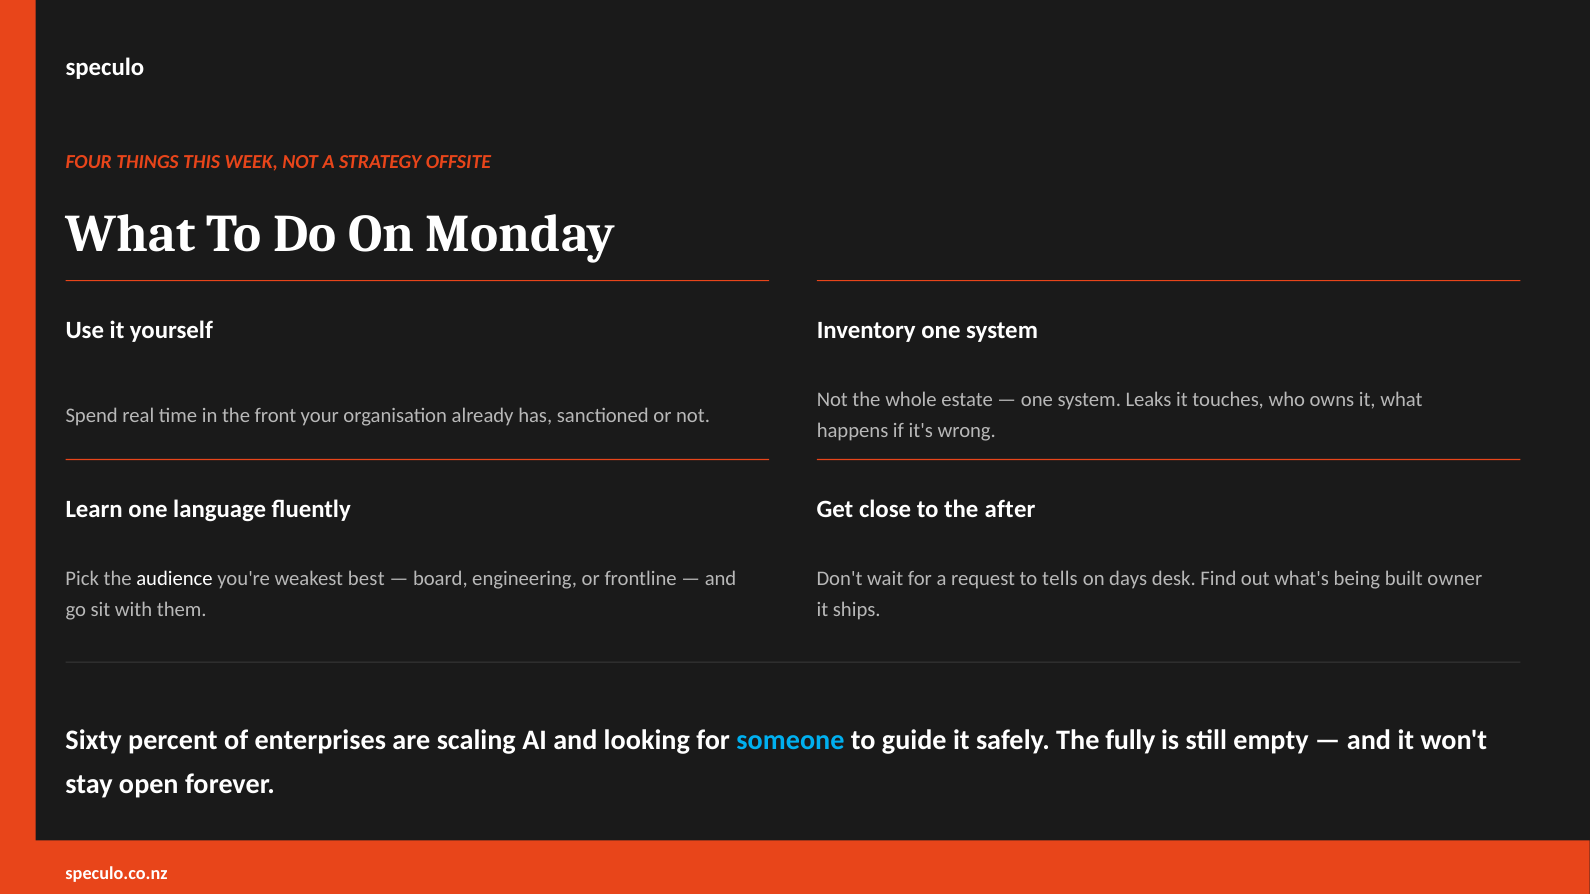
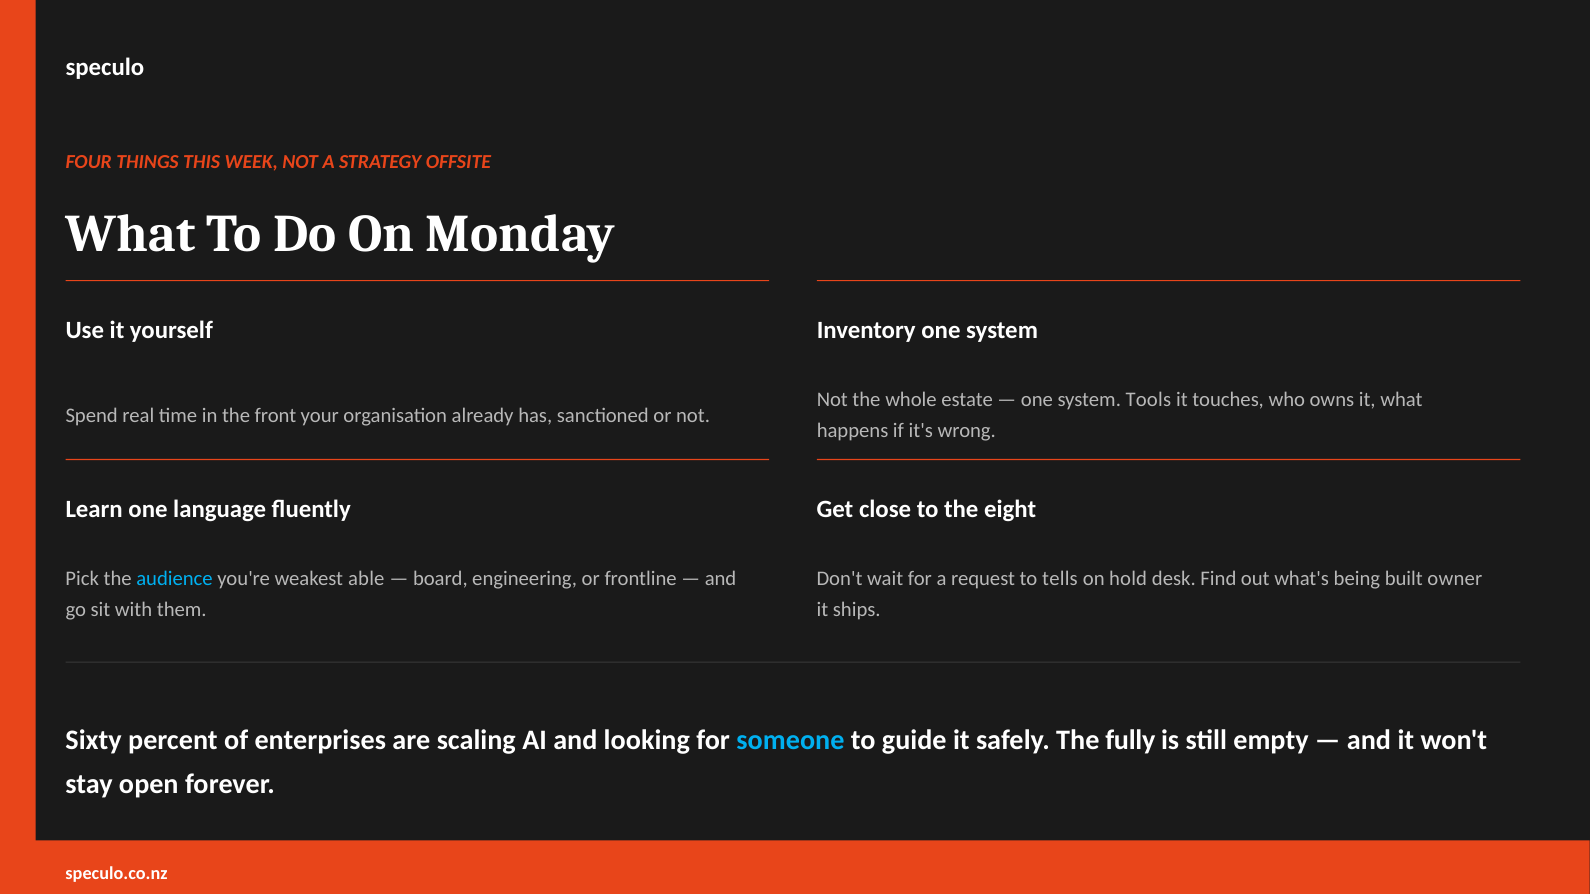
Leaks: Leaks -> Tools (1148, 400)
after: after -> eight (1010, 509)
audience colour: white -> light blue (175, 579)
best: best -> able (366, 579)
days: days -> hold (1128, 579)
